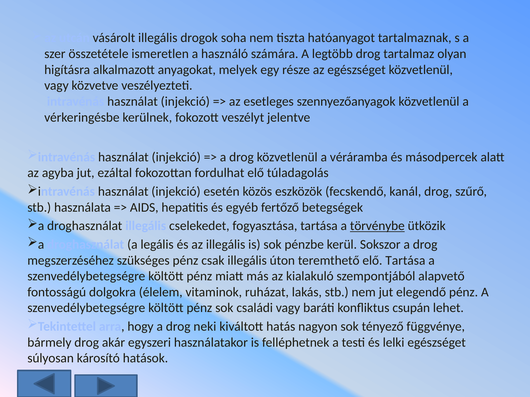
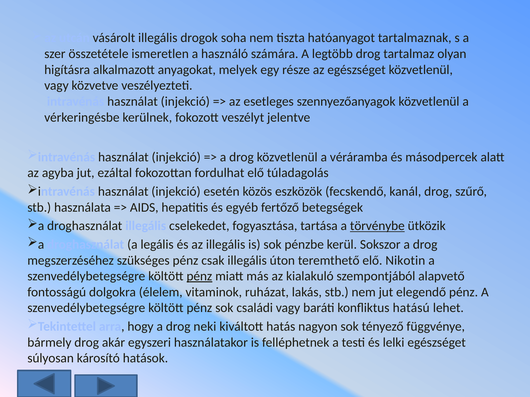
elő Tartása: Tartása -> Nikotin (405, 261)
pénz underline: none -> present (199, 277)
csupán: csupán -> hatású (411, 308)
